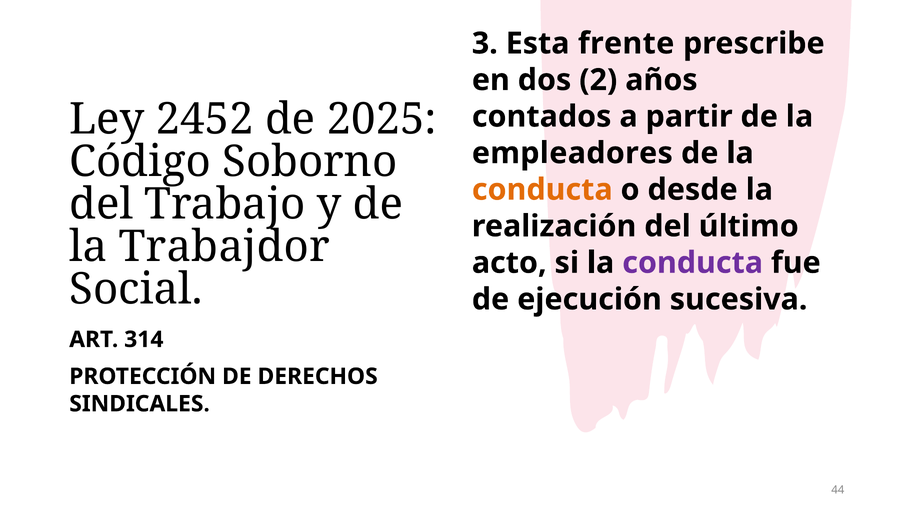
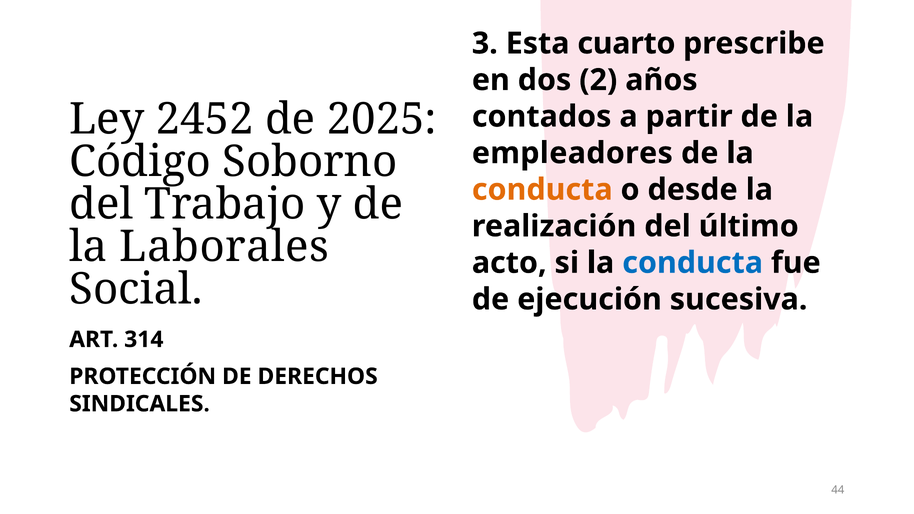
frente: frente -> cuarto (626, 43)
Trabajdor: Trabajdor -> Laborales (224, 247)
conducta colour: purple -> blue (693, 263)
